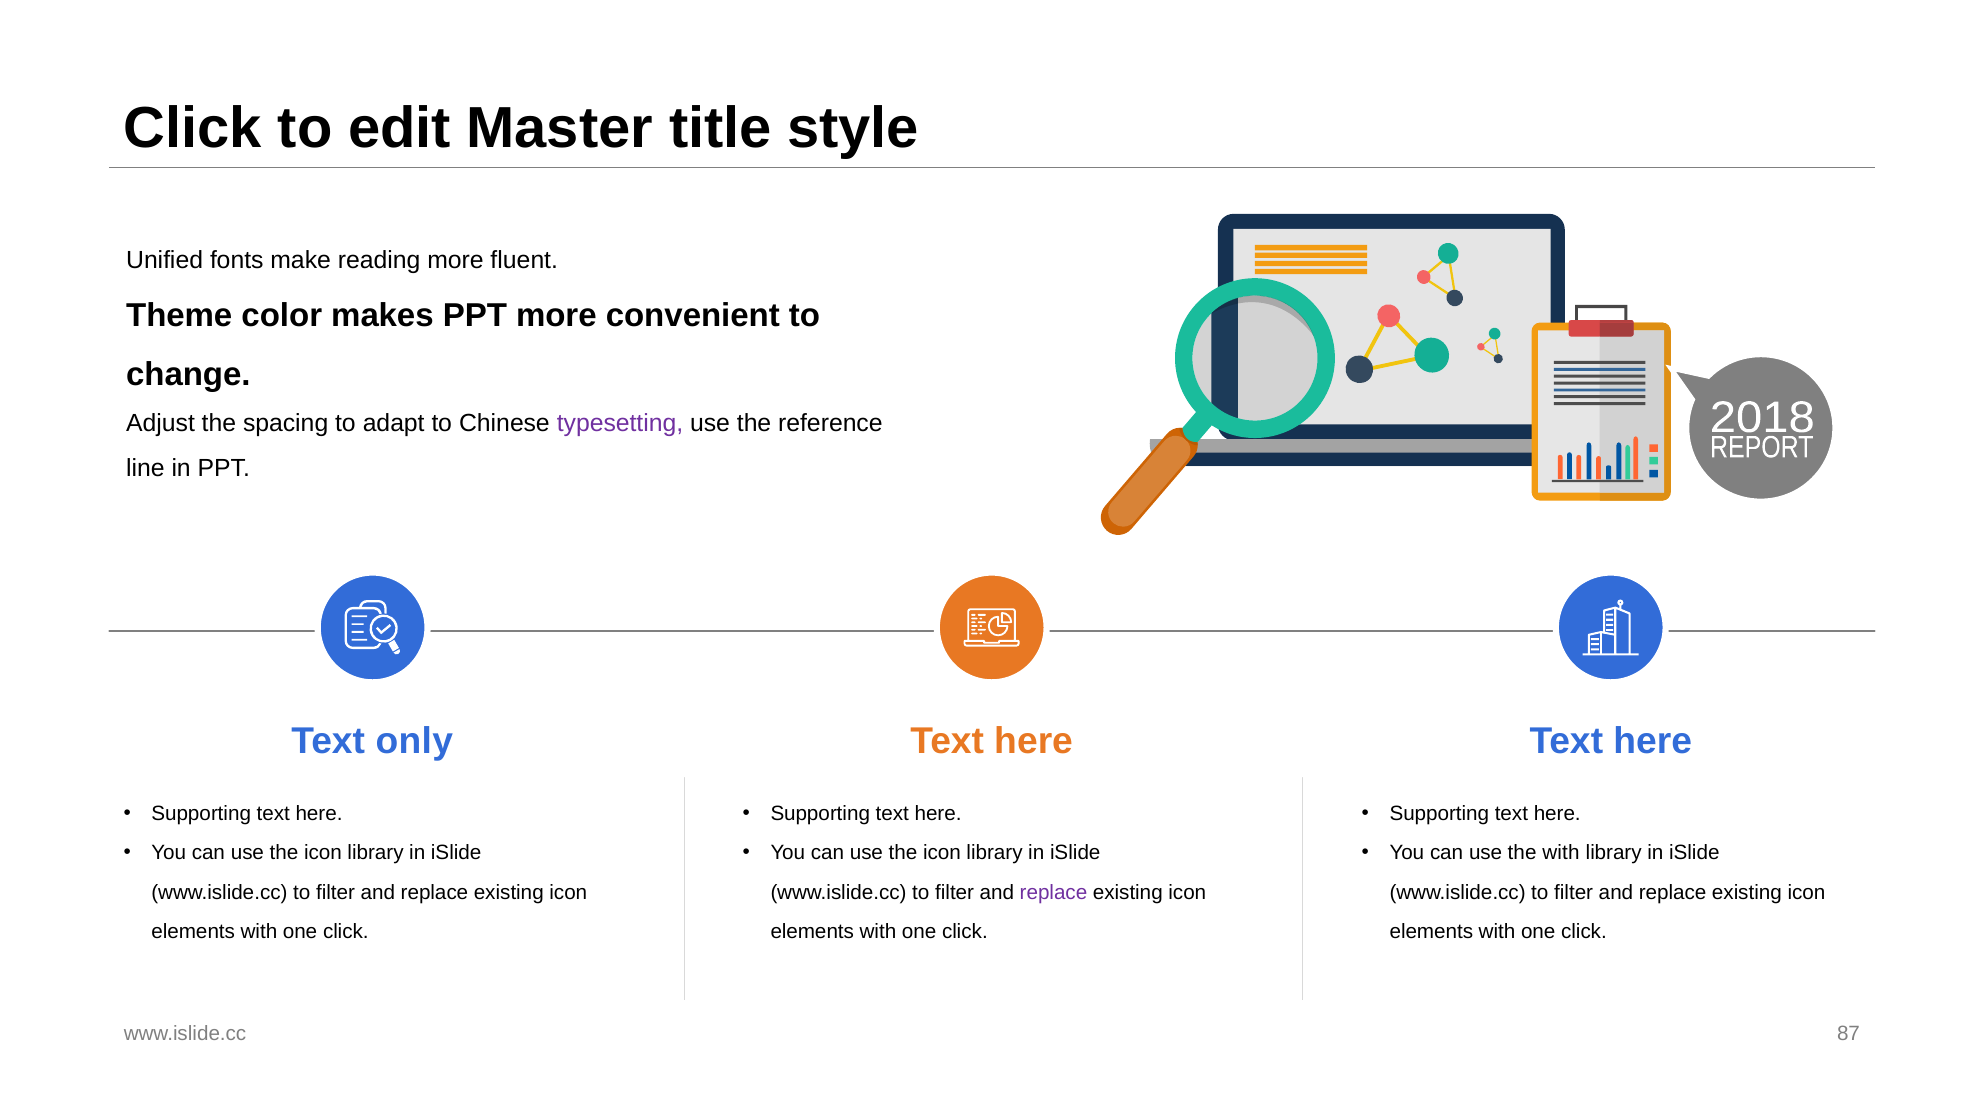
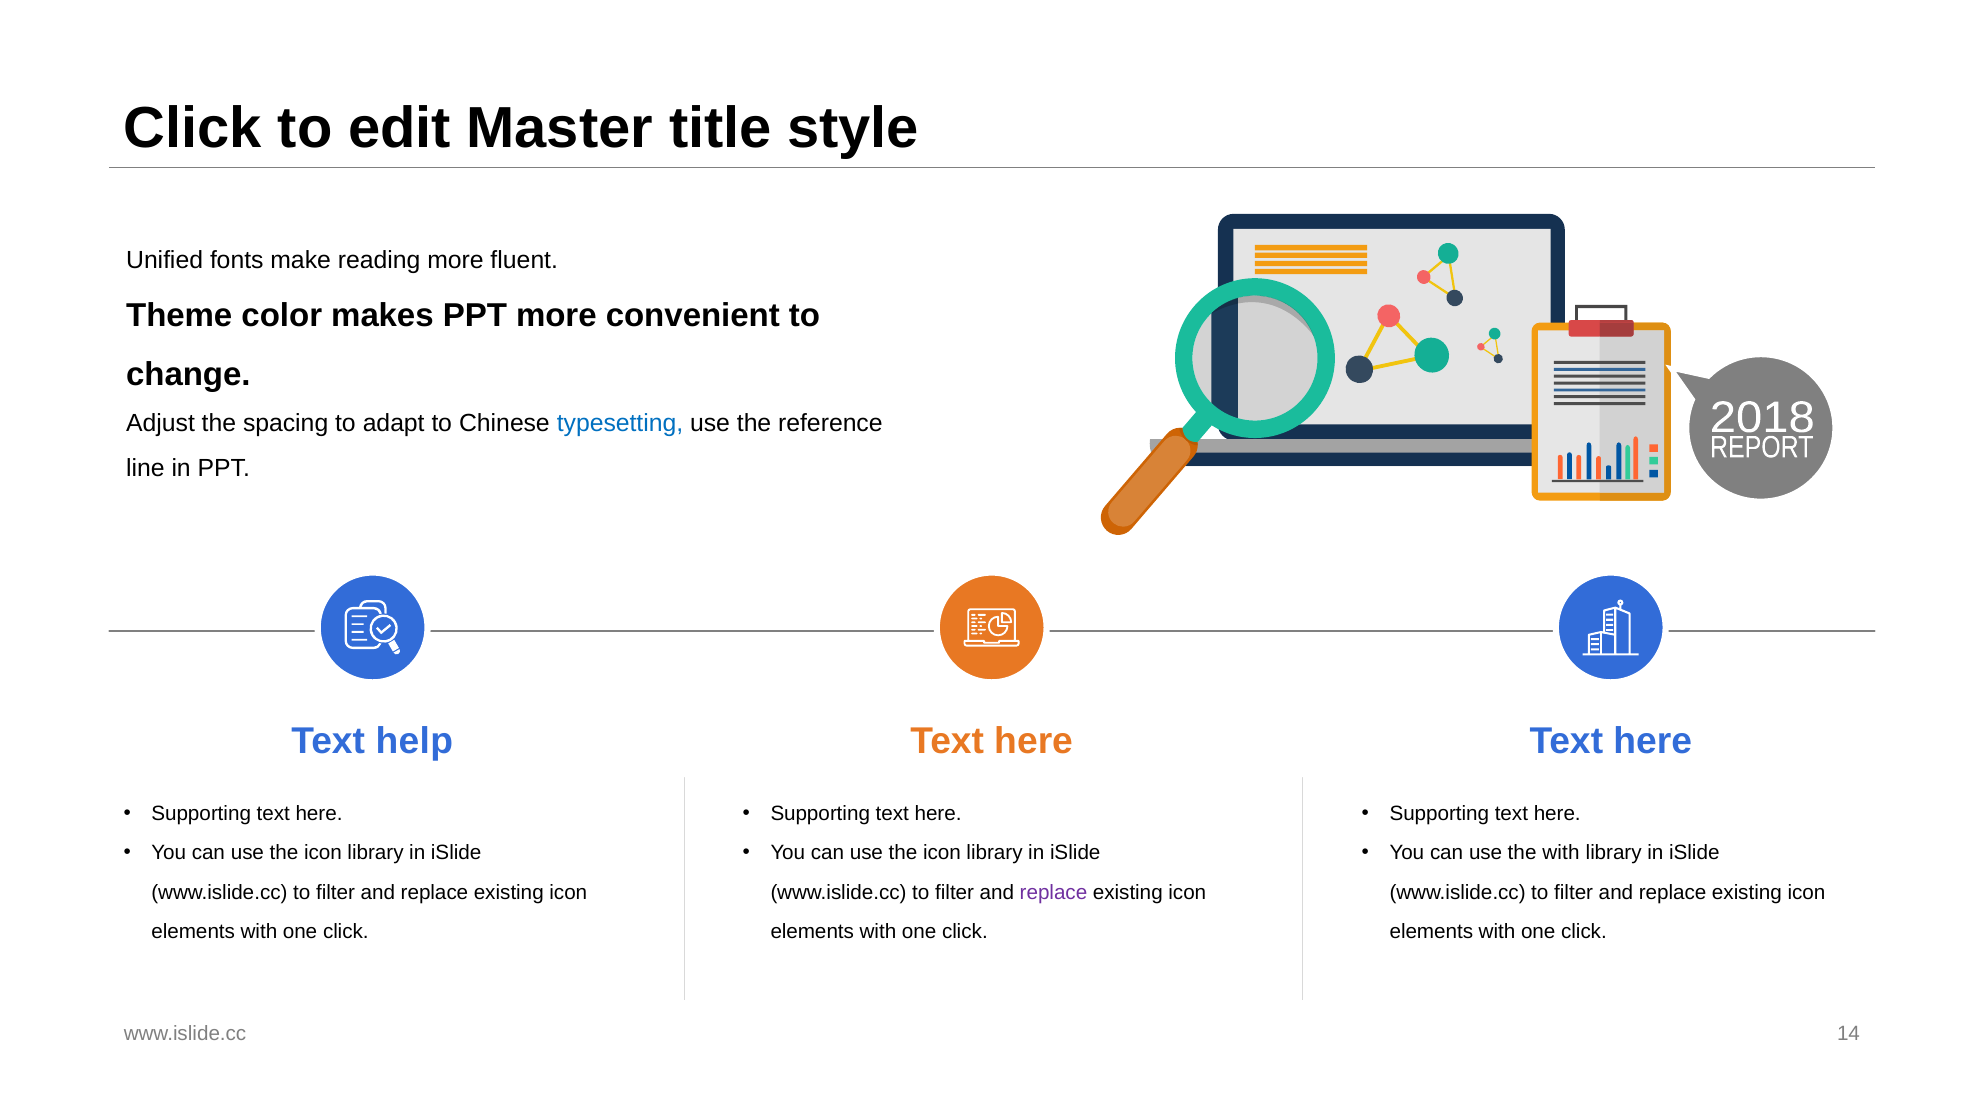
typesetting colour: purple -> blue (620, 424)
only: only -> help (414, 742)
87: 87 -> 14 (1848, 1034)
